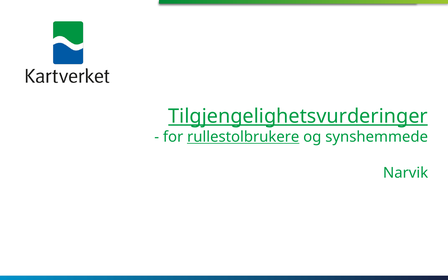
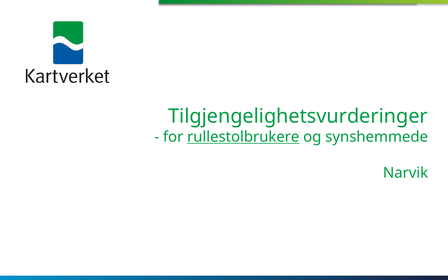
Tilgjengelighetsvurderinger underline: present -> none (298, 116)
